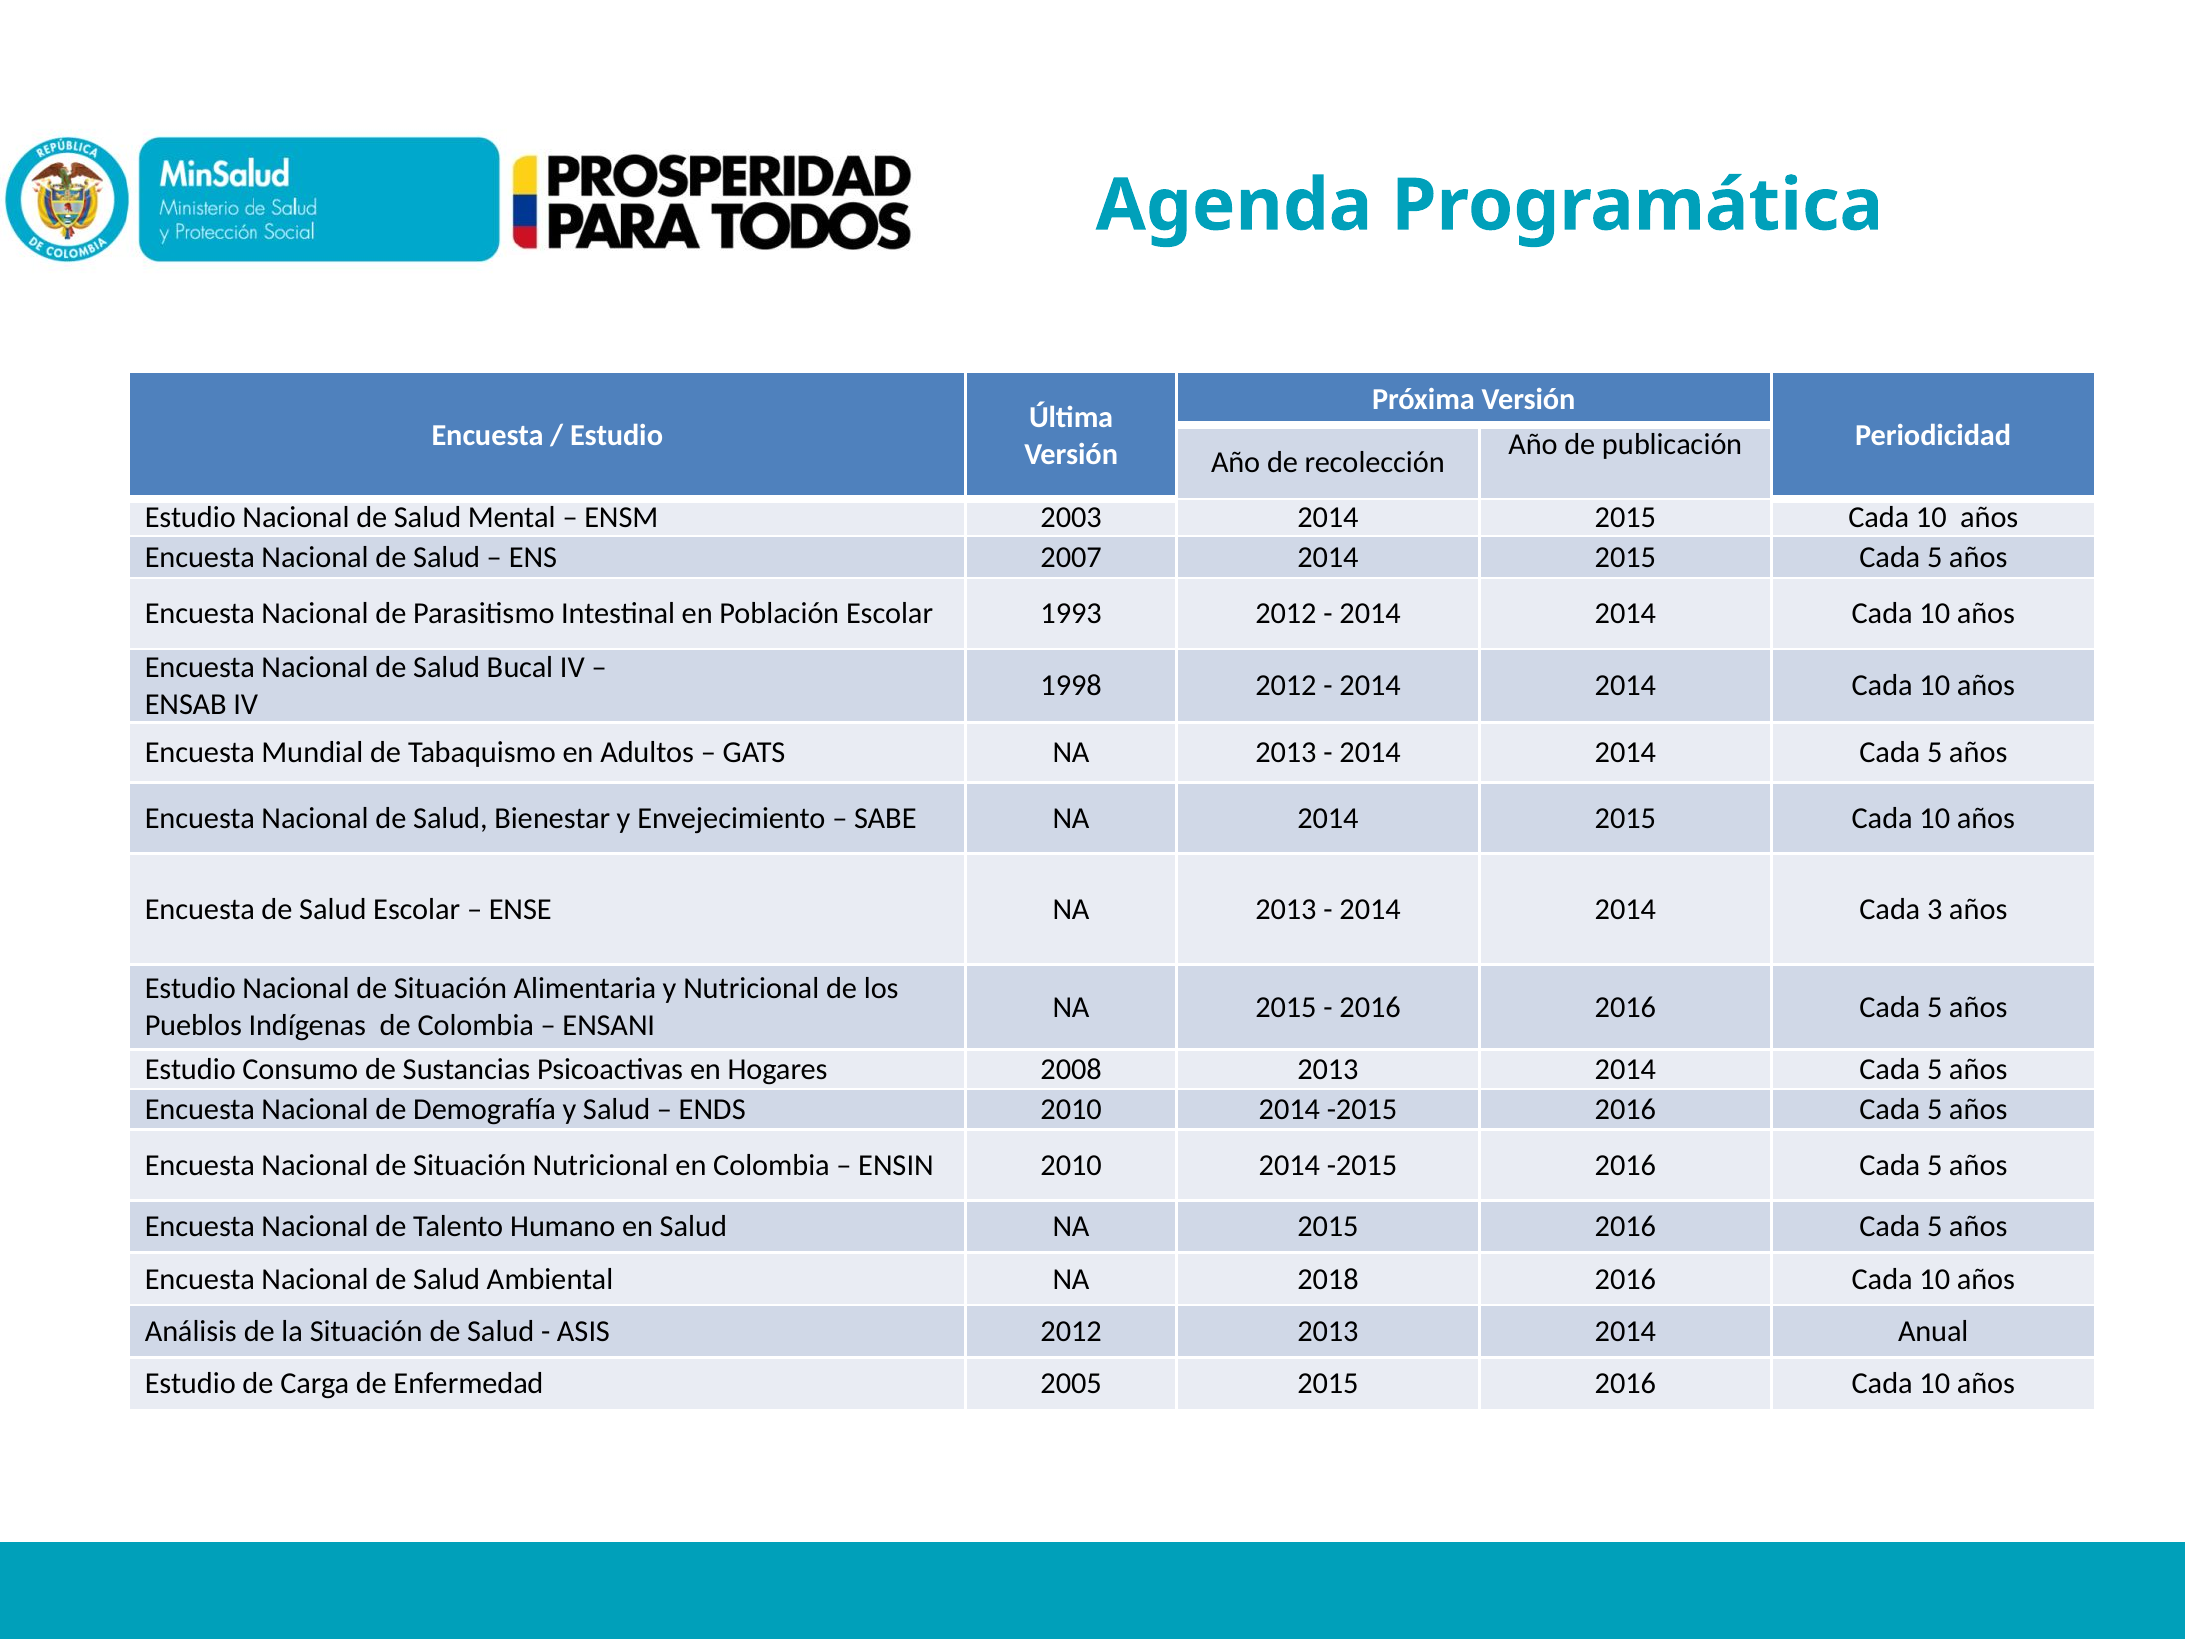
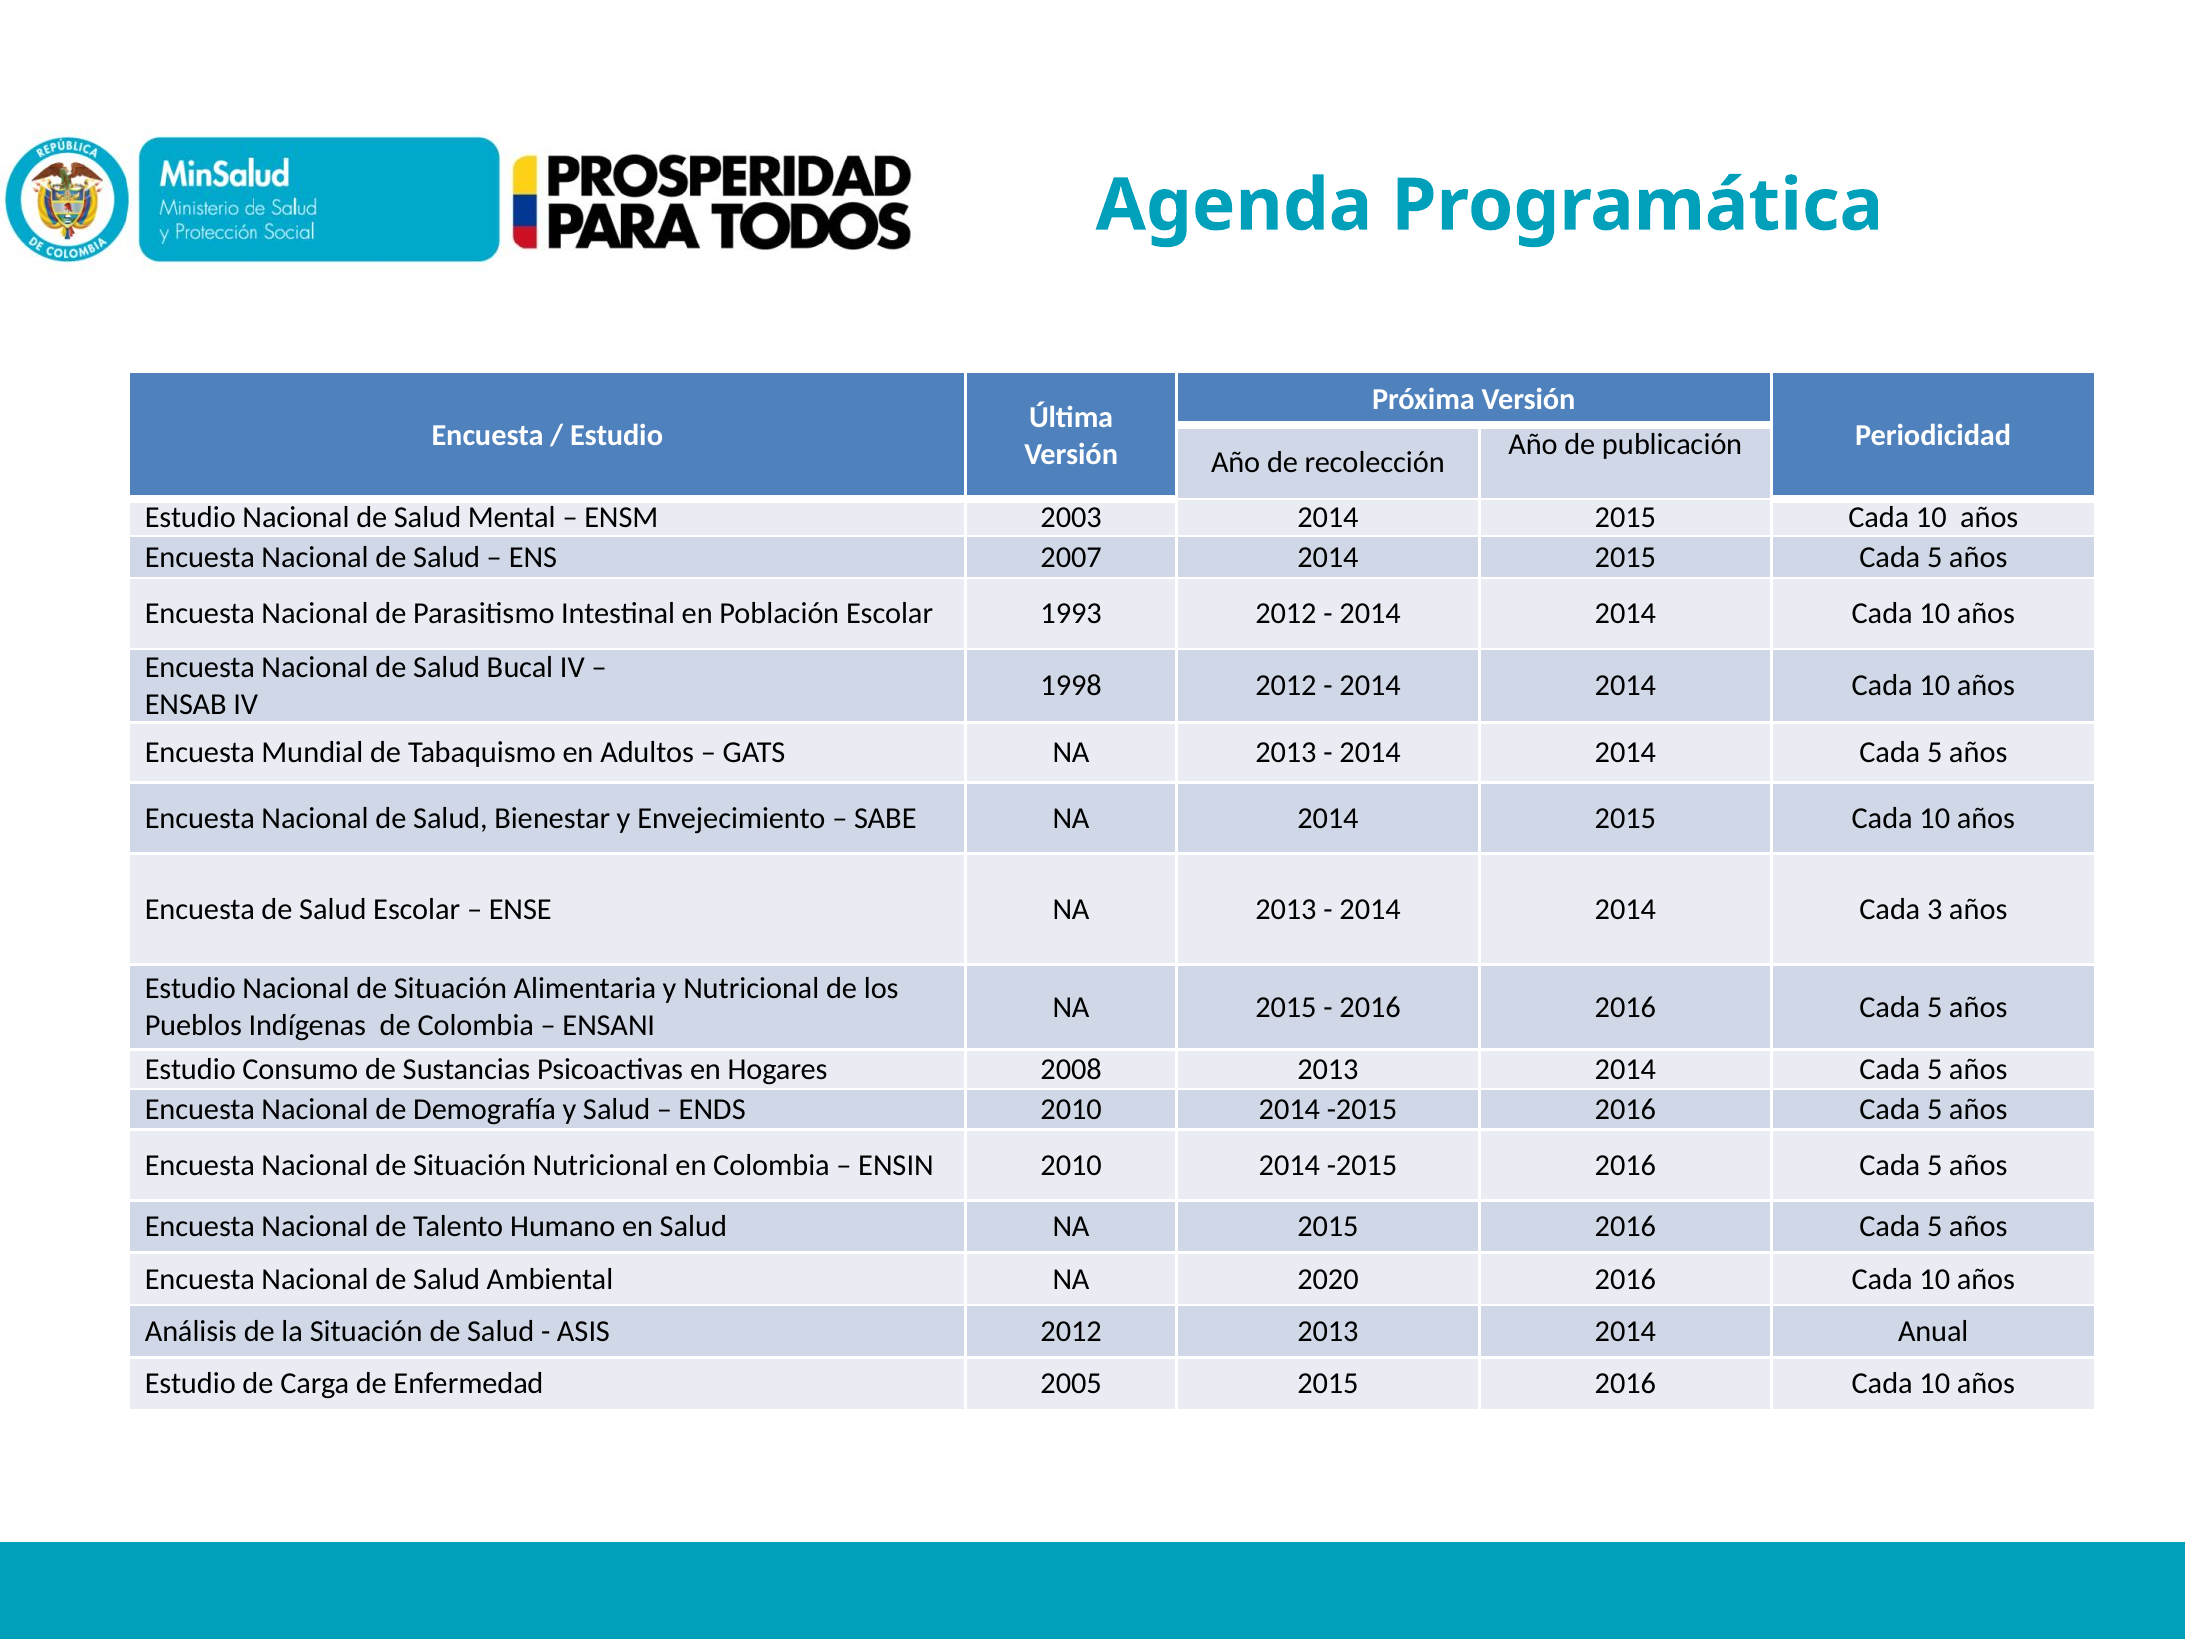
2018: 2018 -> 2020 (1328, 1279)
